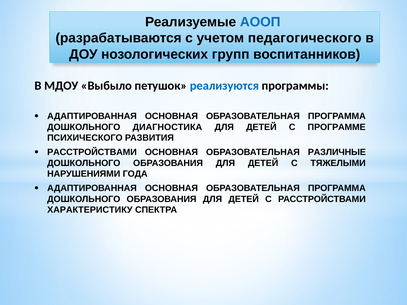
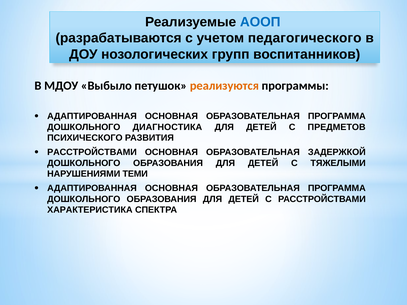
реализуются colour: blue -> orange (224, 86)
ПРОГРАММЕ: ПРОГРАММЕ -> ПРЕДМЕТОВ (337, 127)
РАЗЛИЧНЫЕ: РАЗЛИЧНЫЕ -> ЗАДЕРЖКОЙ (337, 152)
ГОДА: ГОДА -> ТЕМИ (135, 174)
ХАРАКТЕРИСТИКУ: ХАРАКТЕРИСТИКУ -> ХАРАКТЕРИСТИКА (90, 210)
